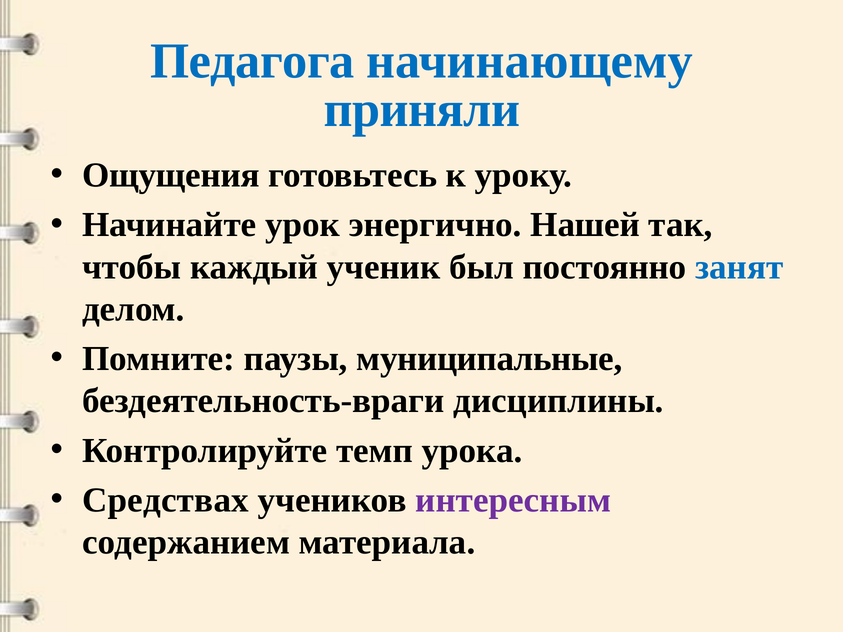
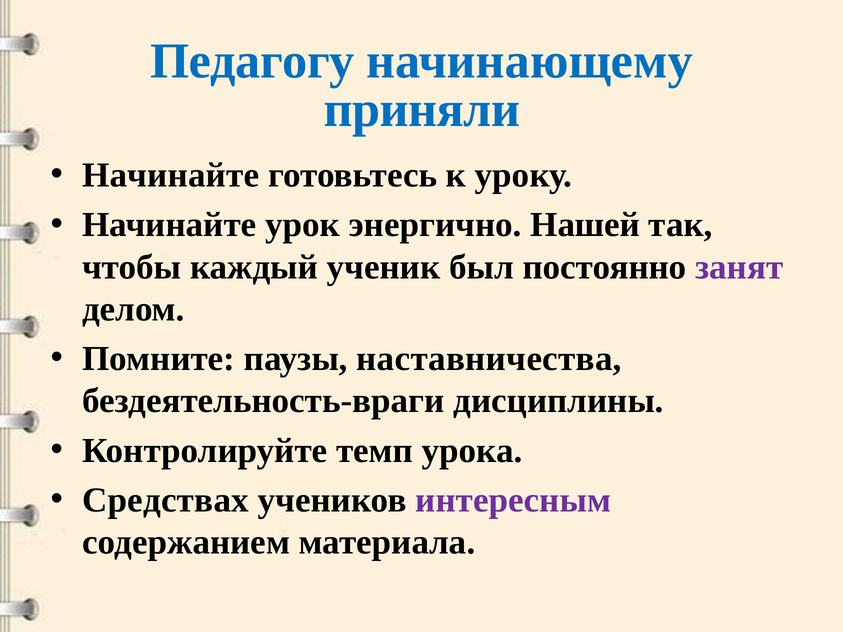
Педагога: Педагога -> Педагогу (252, 61)
Ощущения: Ощущения -> Начинайте (171, 175)
занят colour: blue -> purple (739, 267)
муниципальные: муниципальные -> наставничества (489, 359)
